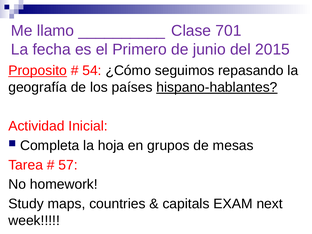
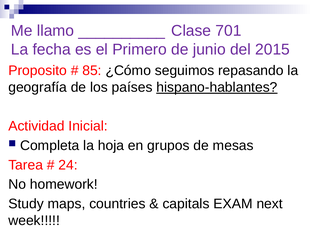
Proposito underline: present -> none (38, 71)
54: 54 -> 85 (92, 71)
57: 57 -> 24 (68, 165)
